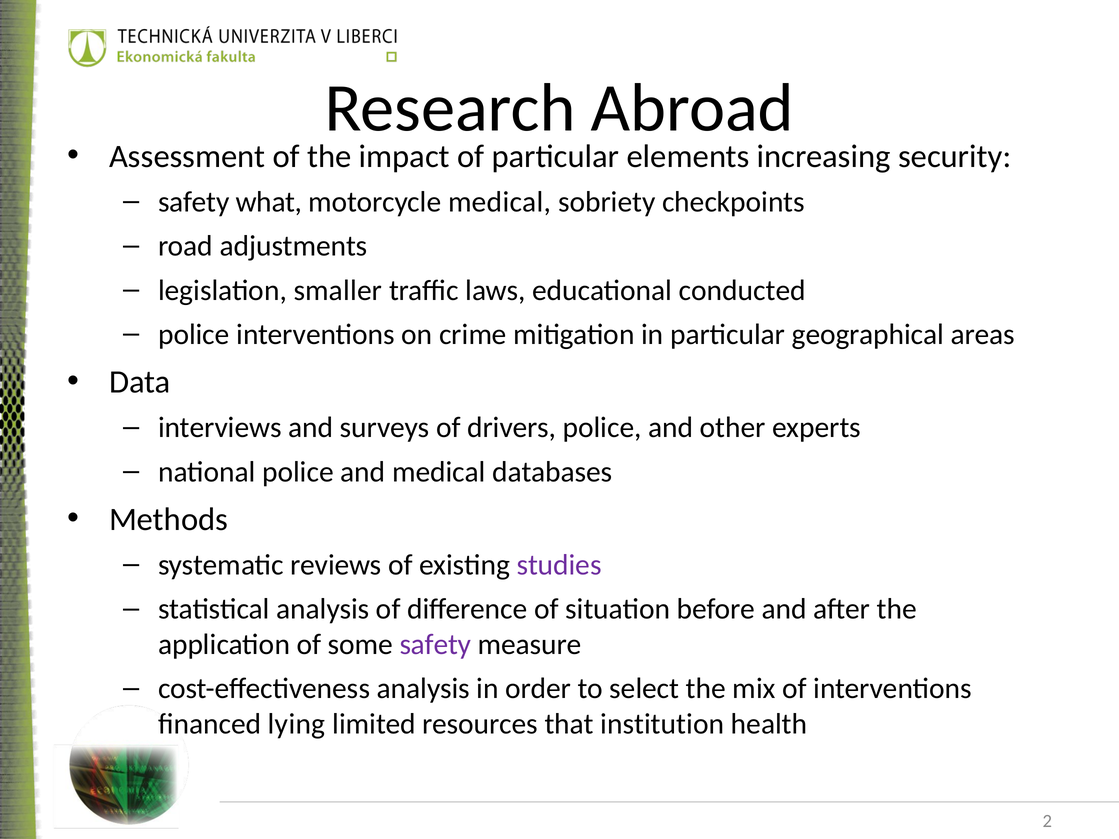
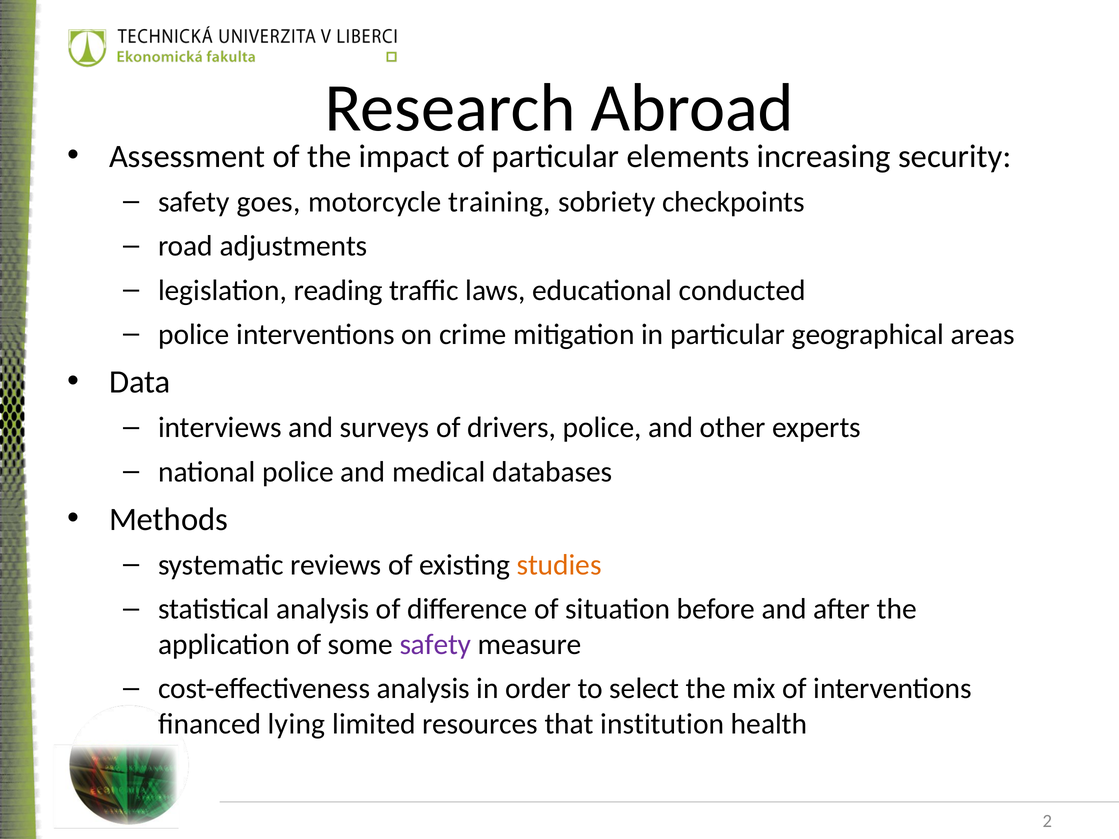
what: what -> goes (269, 202)
motorcycle medical: medical -> training (500, 202)
smaller: smaller -> reading (338, 290)
studies colour: purple -> orange (559, 565)
